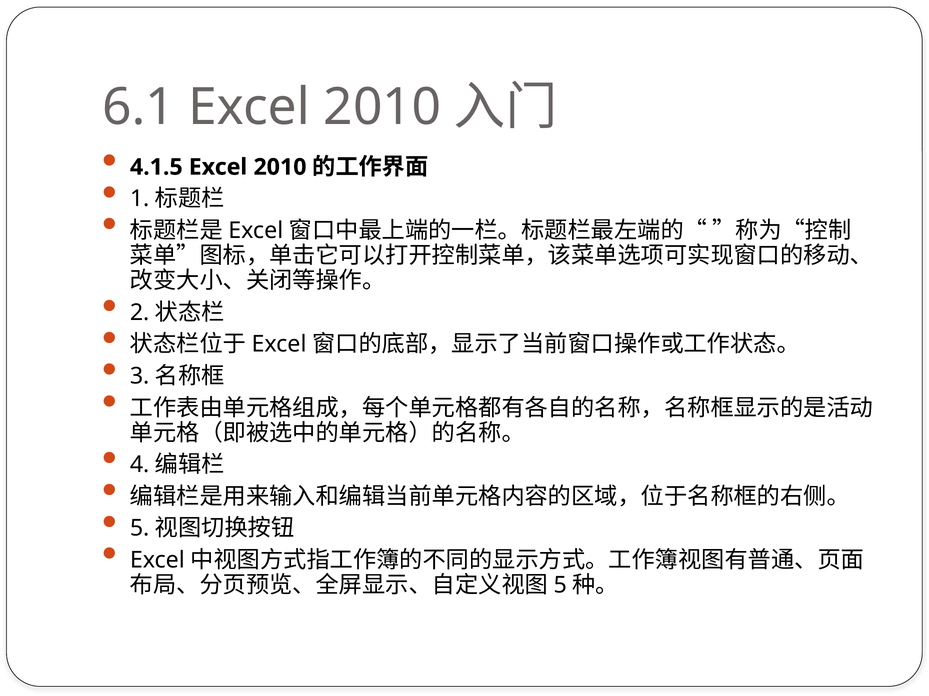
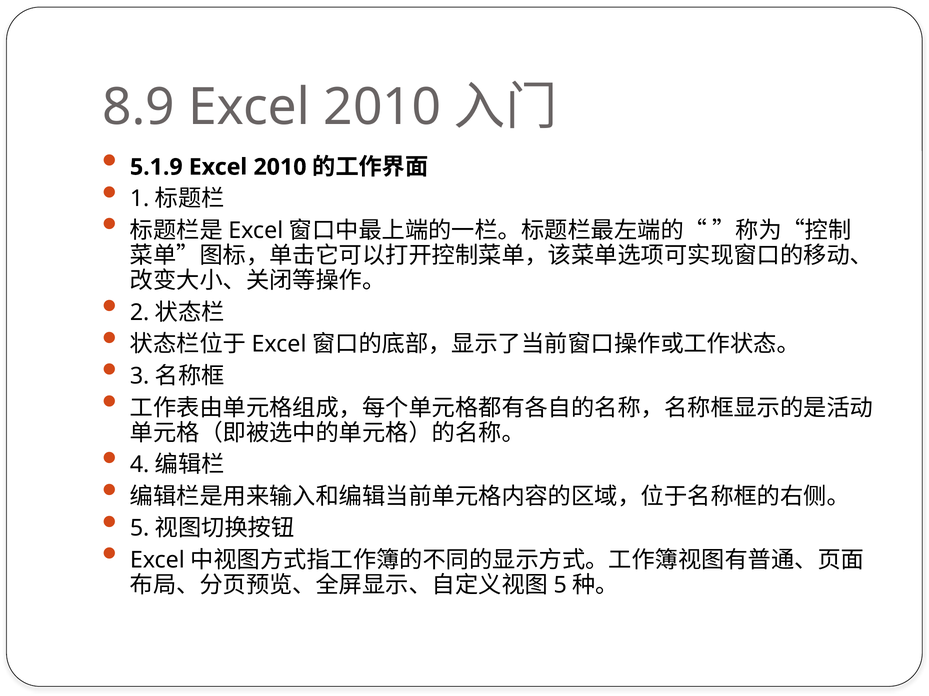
6.1: 6.1 -> 8.9 (138, 107)
4.1.5: 4.1.5 -> 5.1.9 (156, 167)
